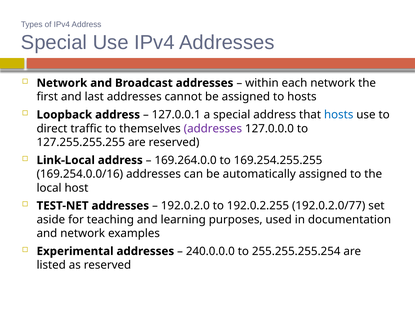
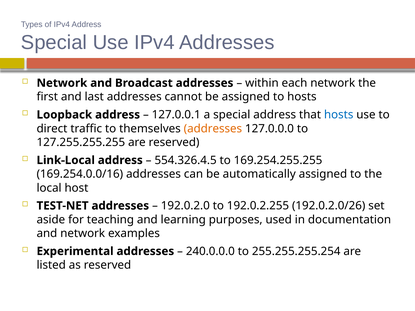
addresses colour: purple -> orange (213, 129)
169.264.0.0: 169.264.0.0 -> 554.326.4.5 (186, 160)
192.0.2.0/77: 192.0.2.0/77 -> 192.0.2.0/26 (329, 206)
